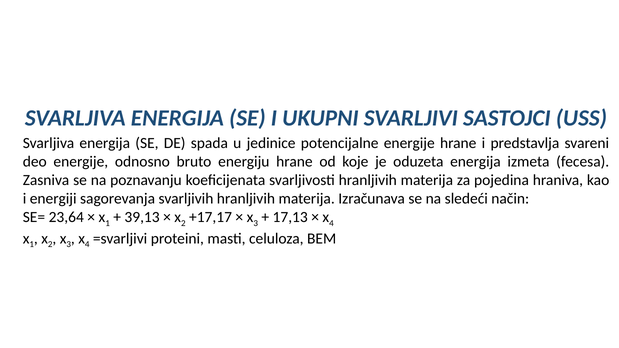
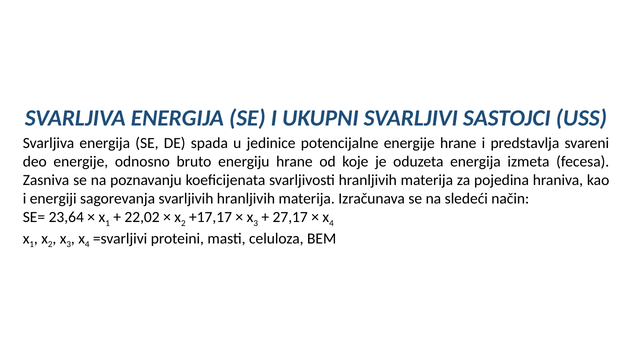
39,13: 39,13 -> 22,02 (142, 217)
17,13: 17,13 -> 27,17 (290, 217)
